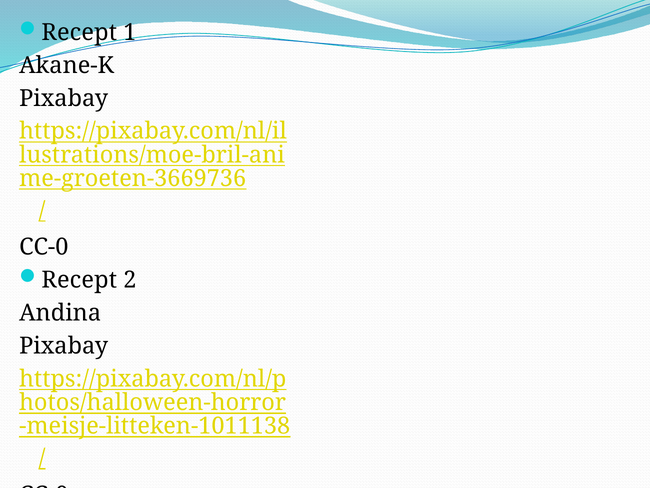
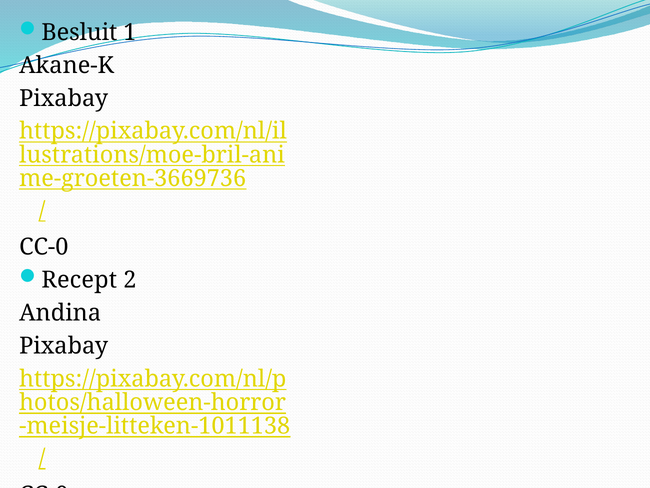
Recept: Recept -> Besluit (79, 32)
